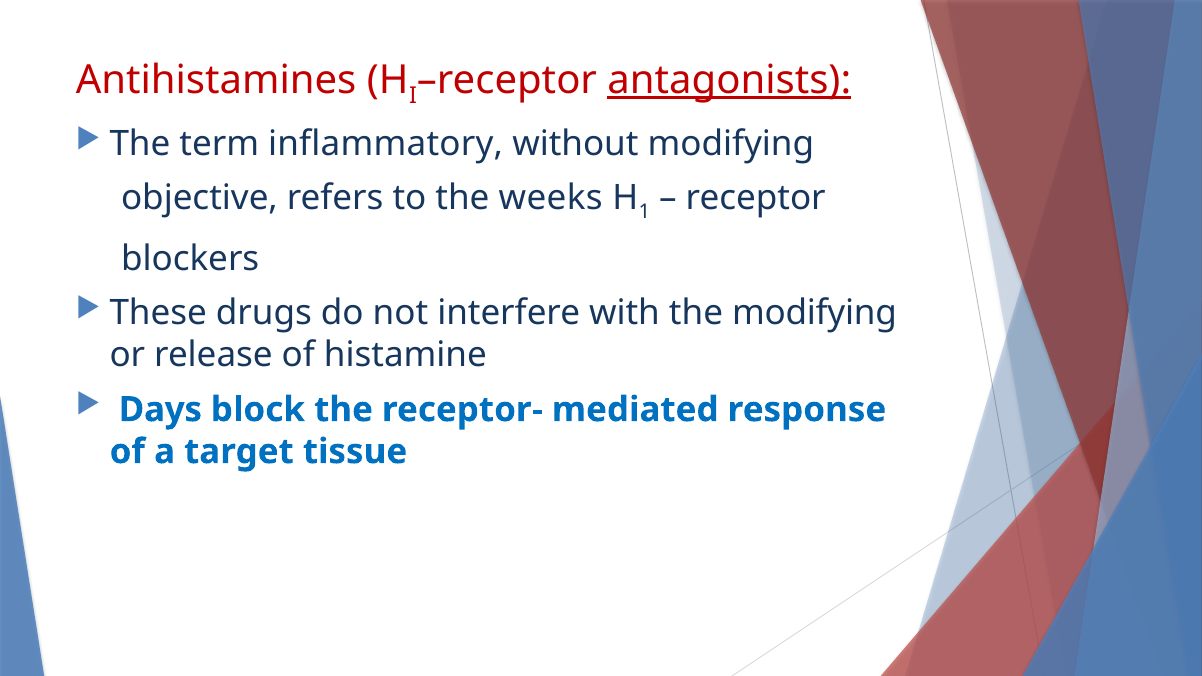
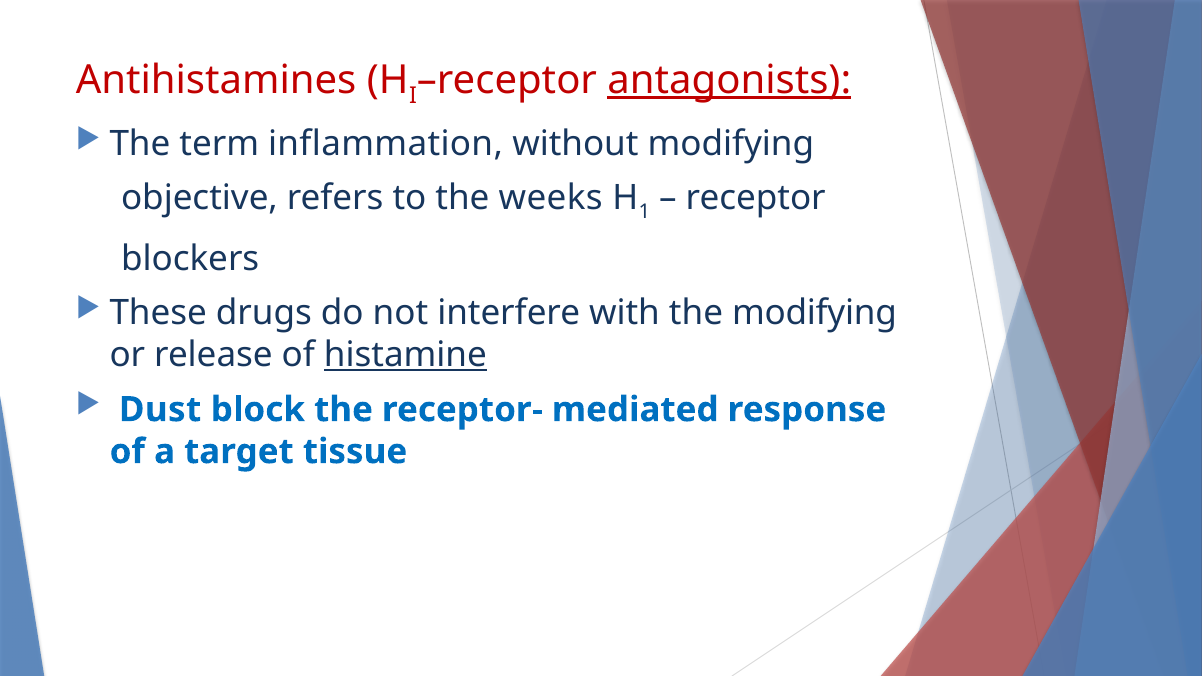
inflammatory: inflammatory -> inflammation (385, 144)
histamine underline: none -> present (405, 355)
Days: Days -> Dust (160, 410)
